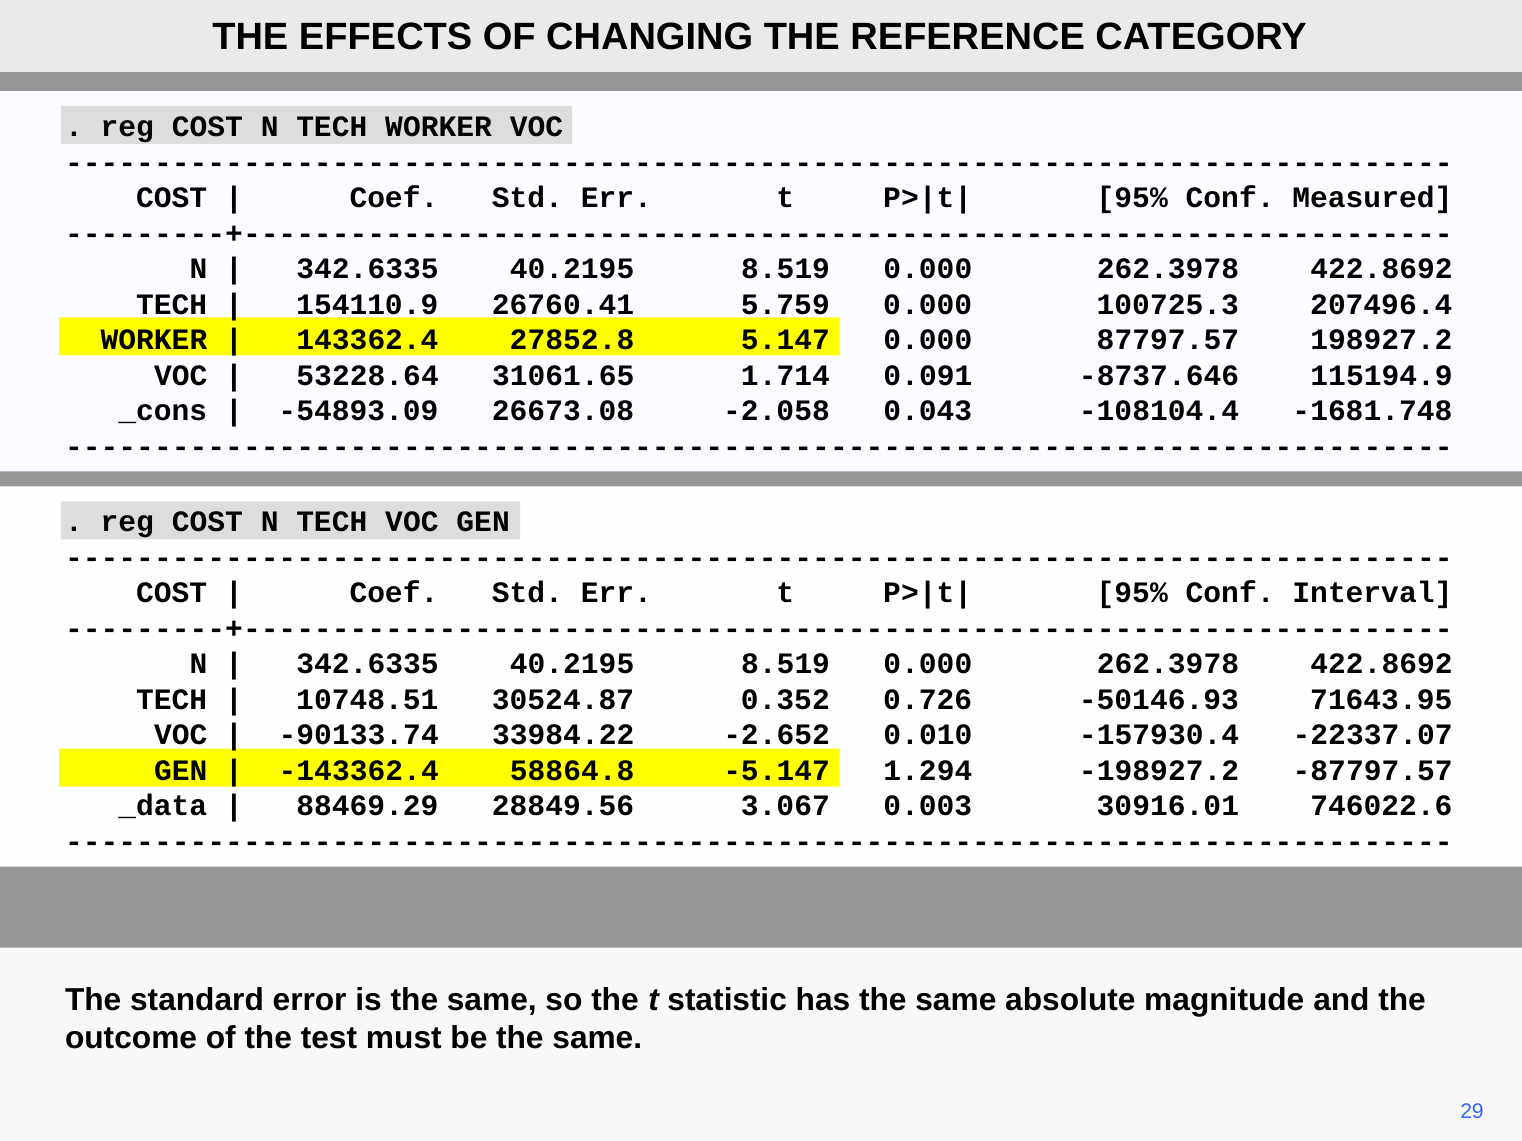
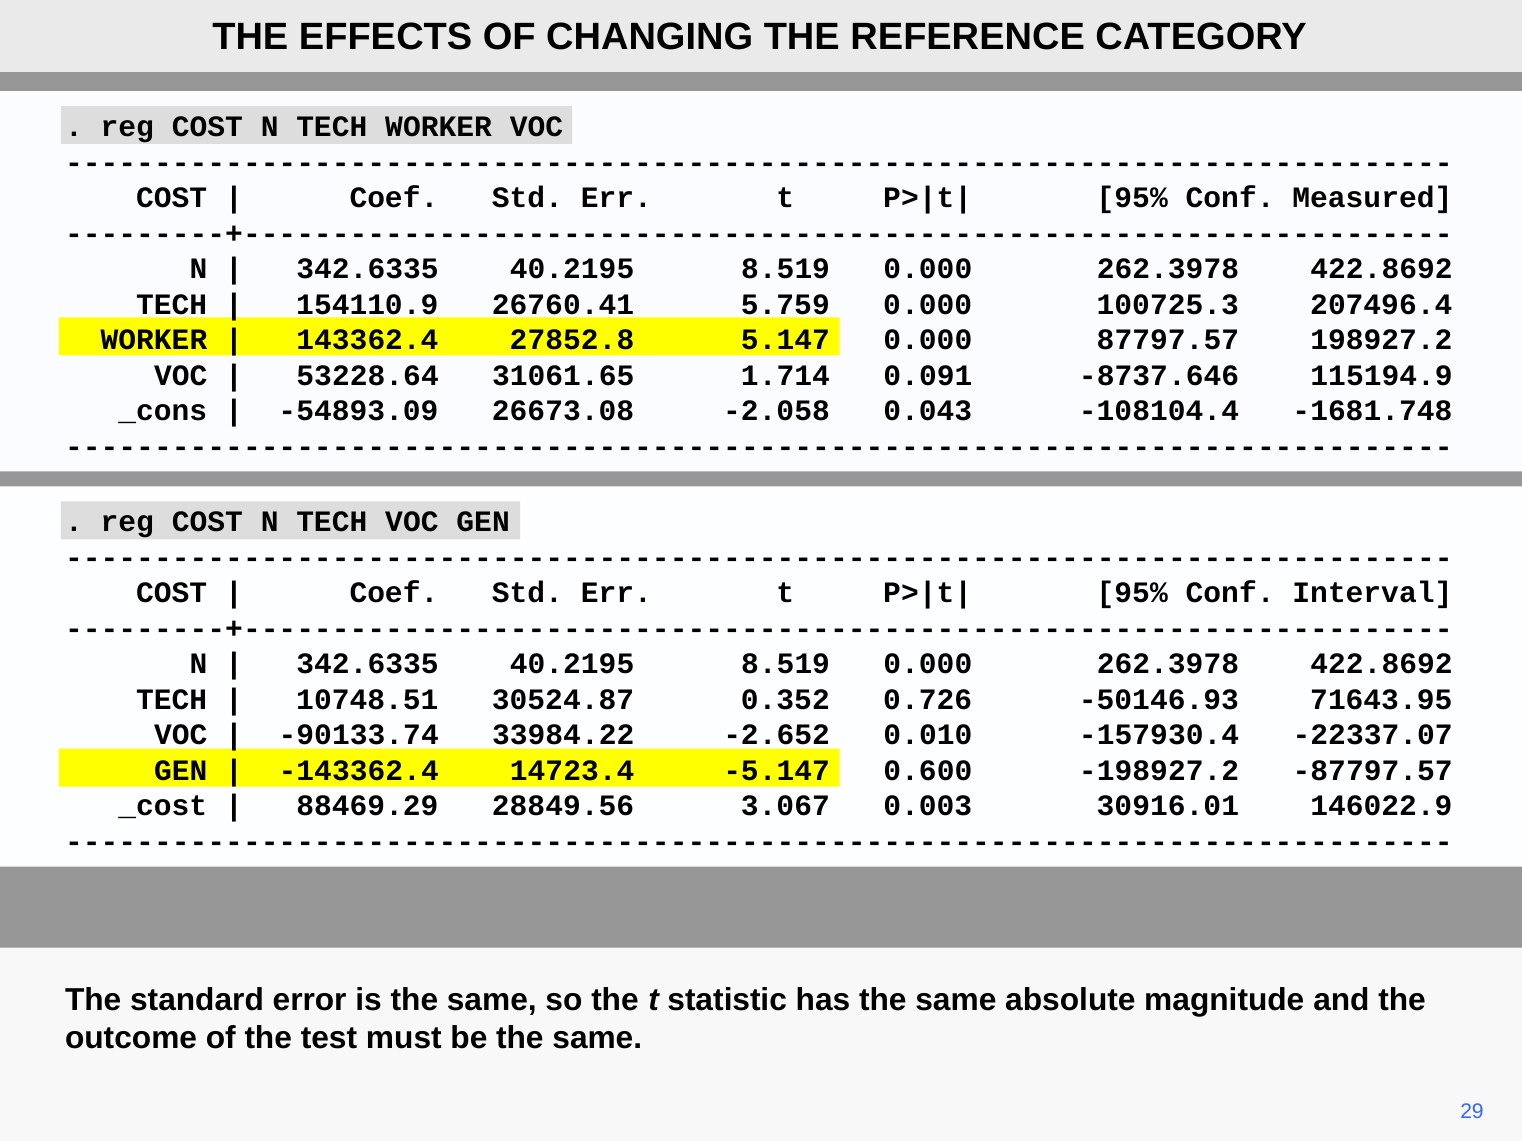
58864.8: 58864.8 -> 14723.4 (572, 771)
1.294: 1.294 -> 0.600 (928, 771)
_data: _data -> _cost (163, 806)
746022.6: 746022.6 -> 146022.9 (1381, 806)
